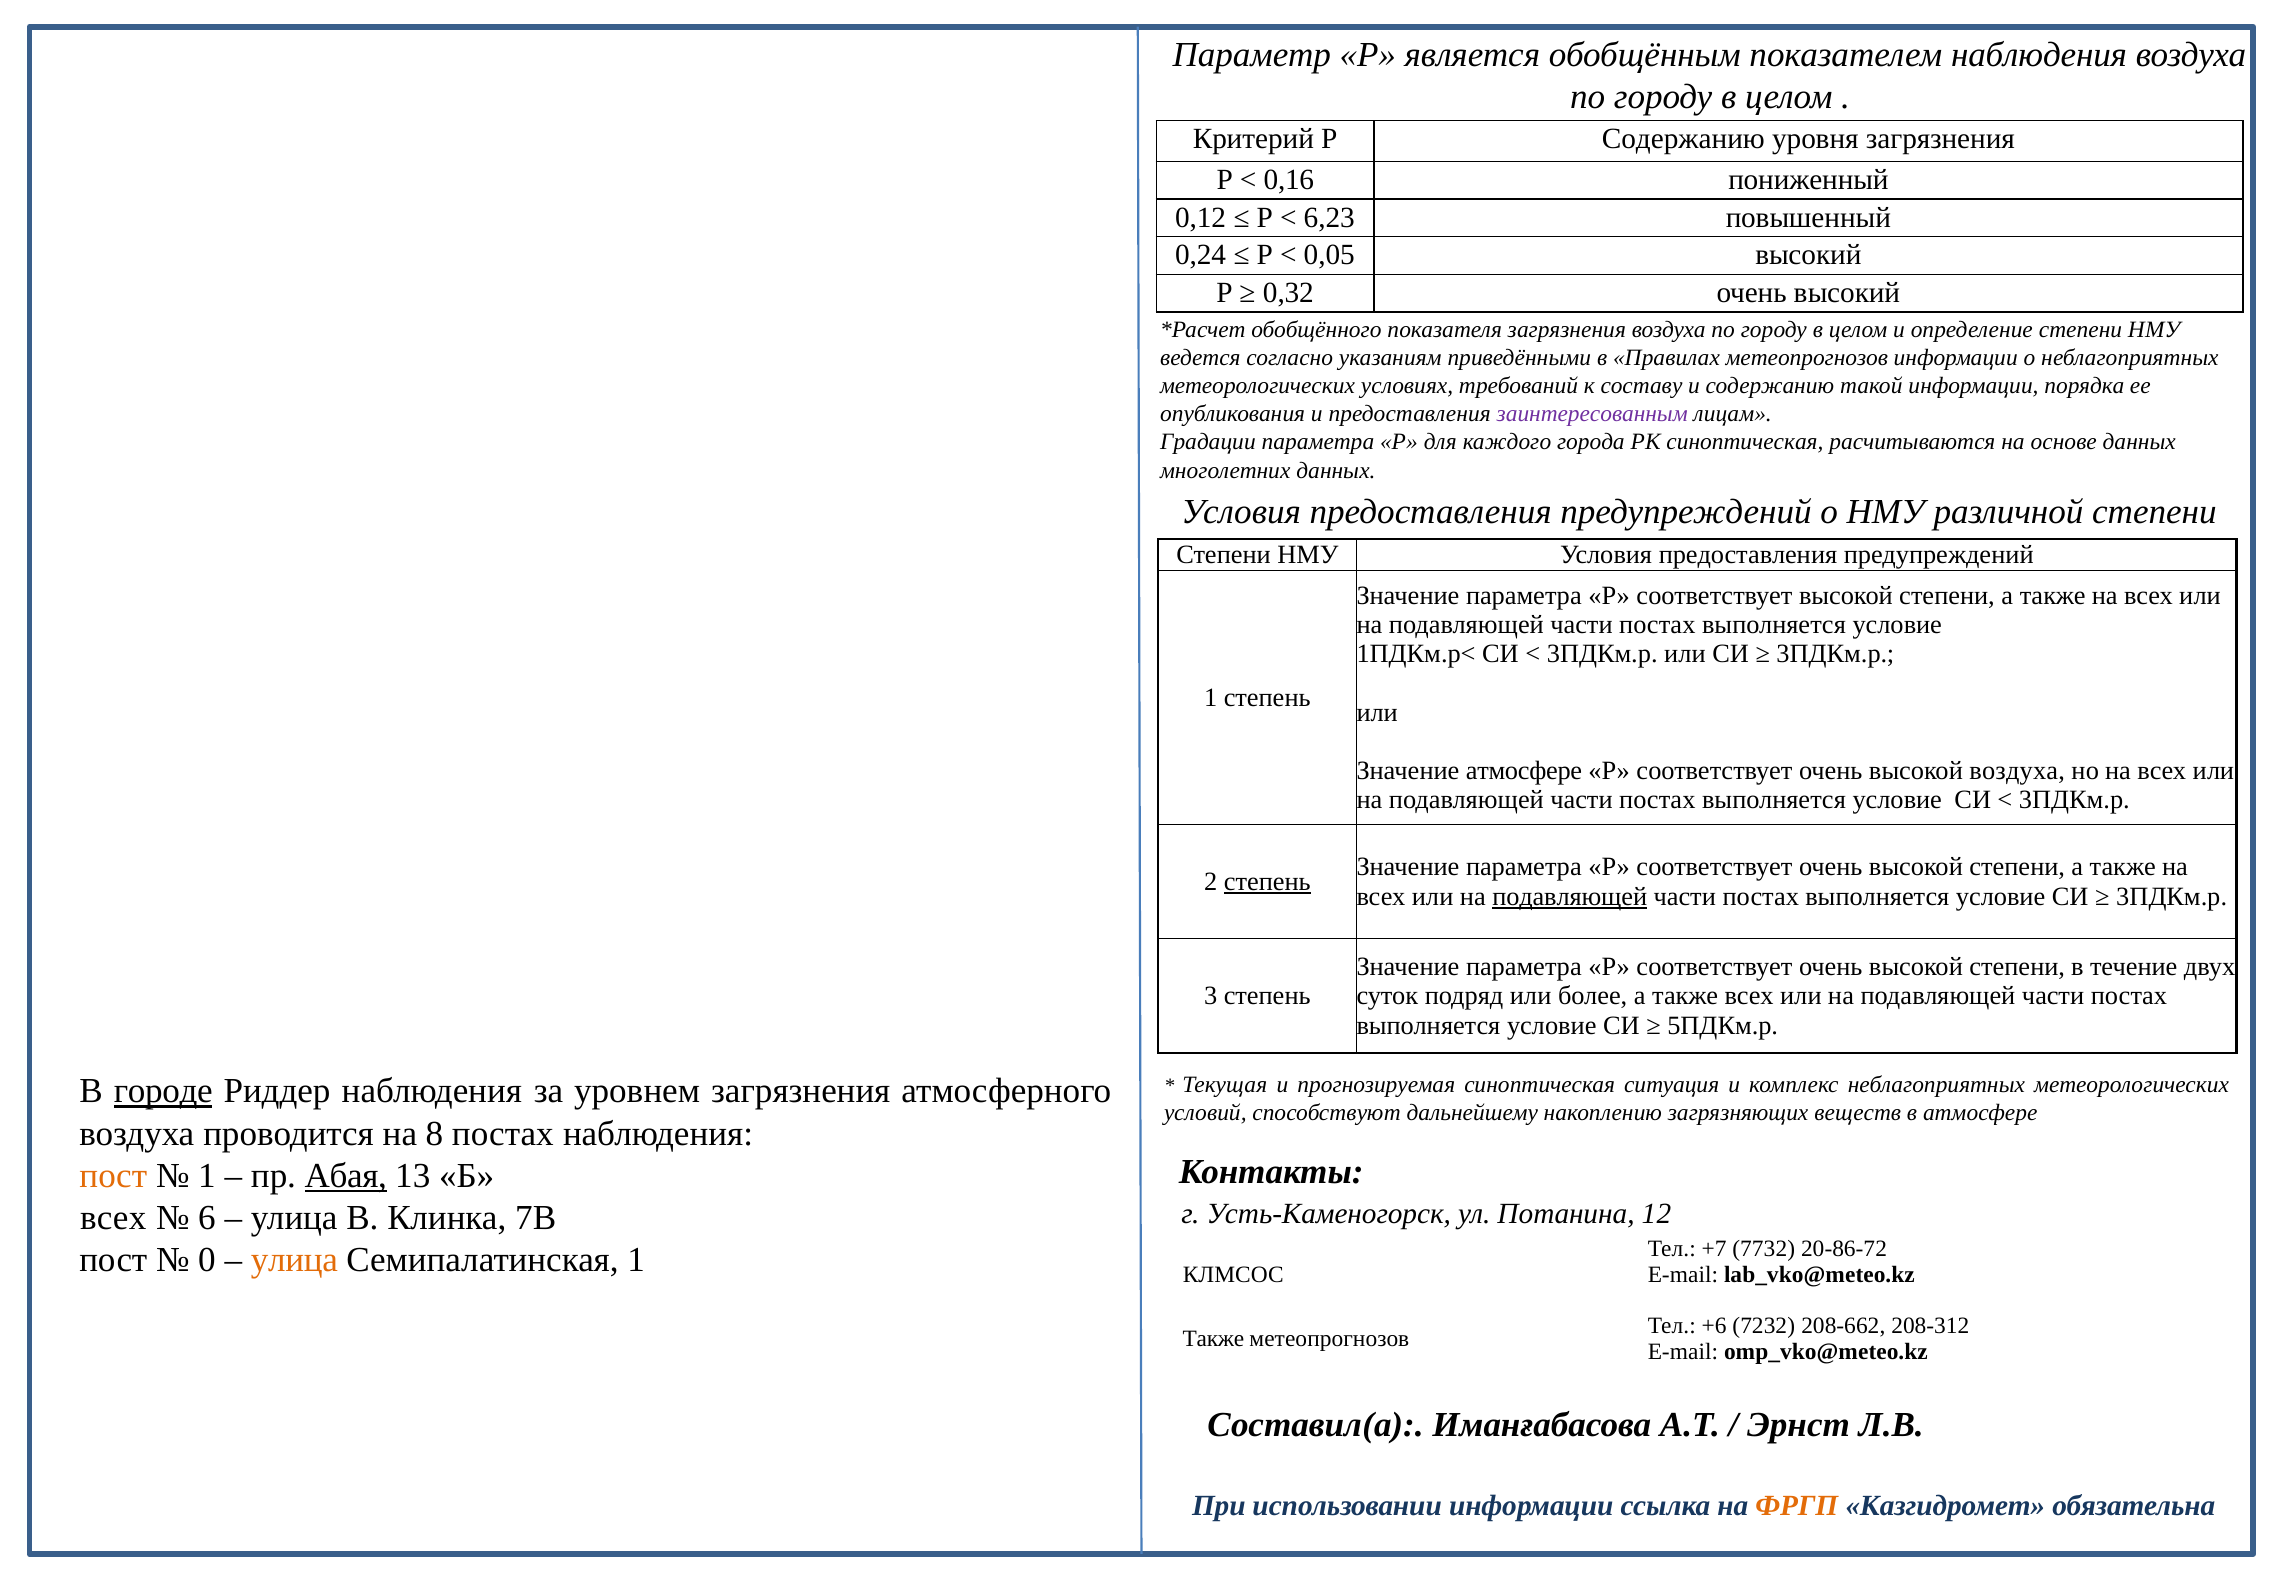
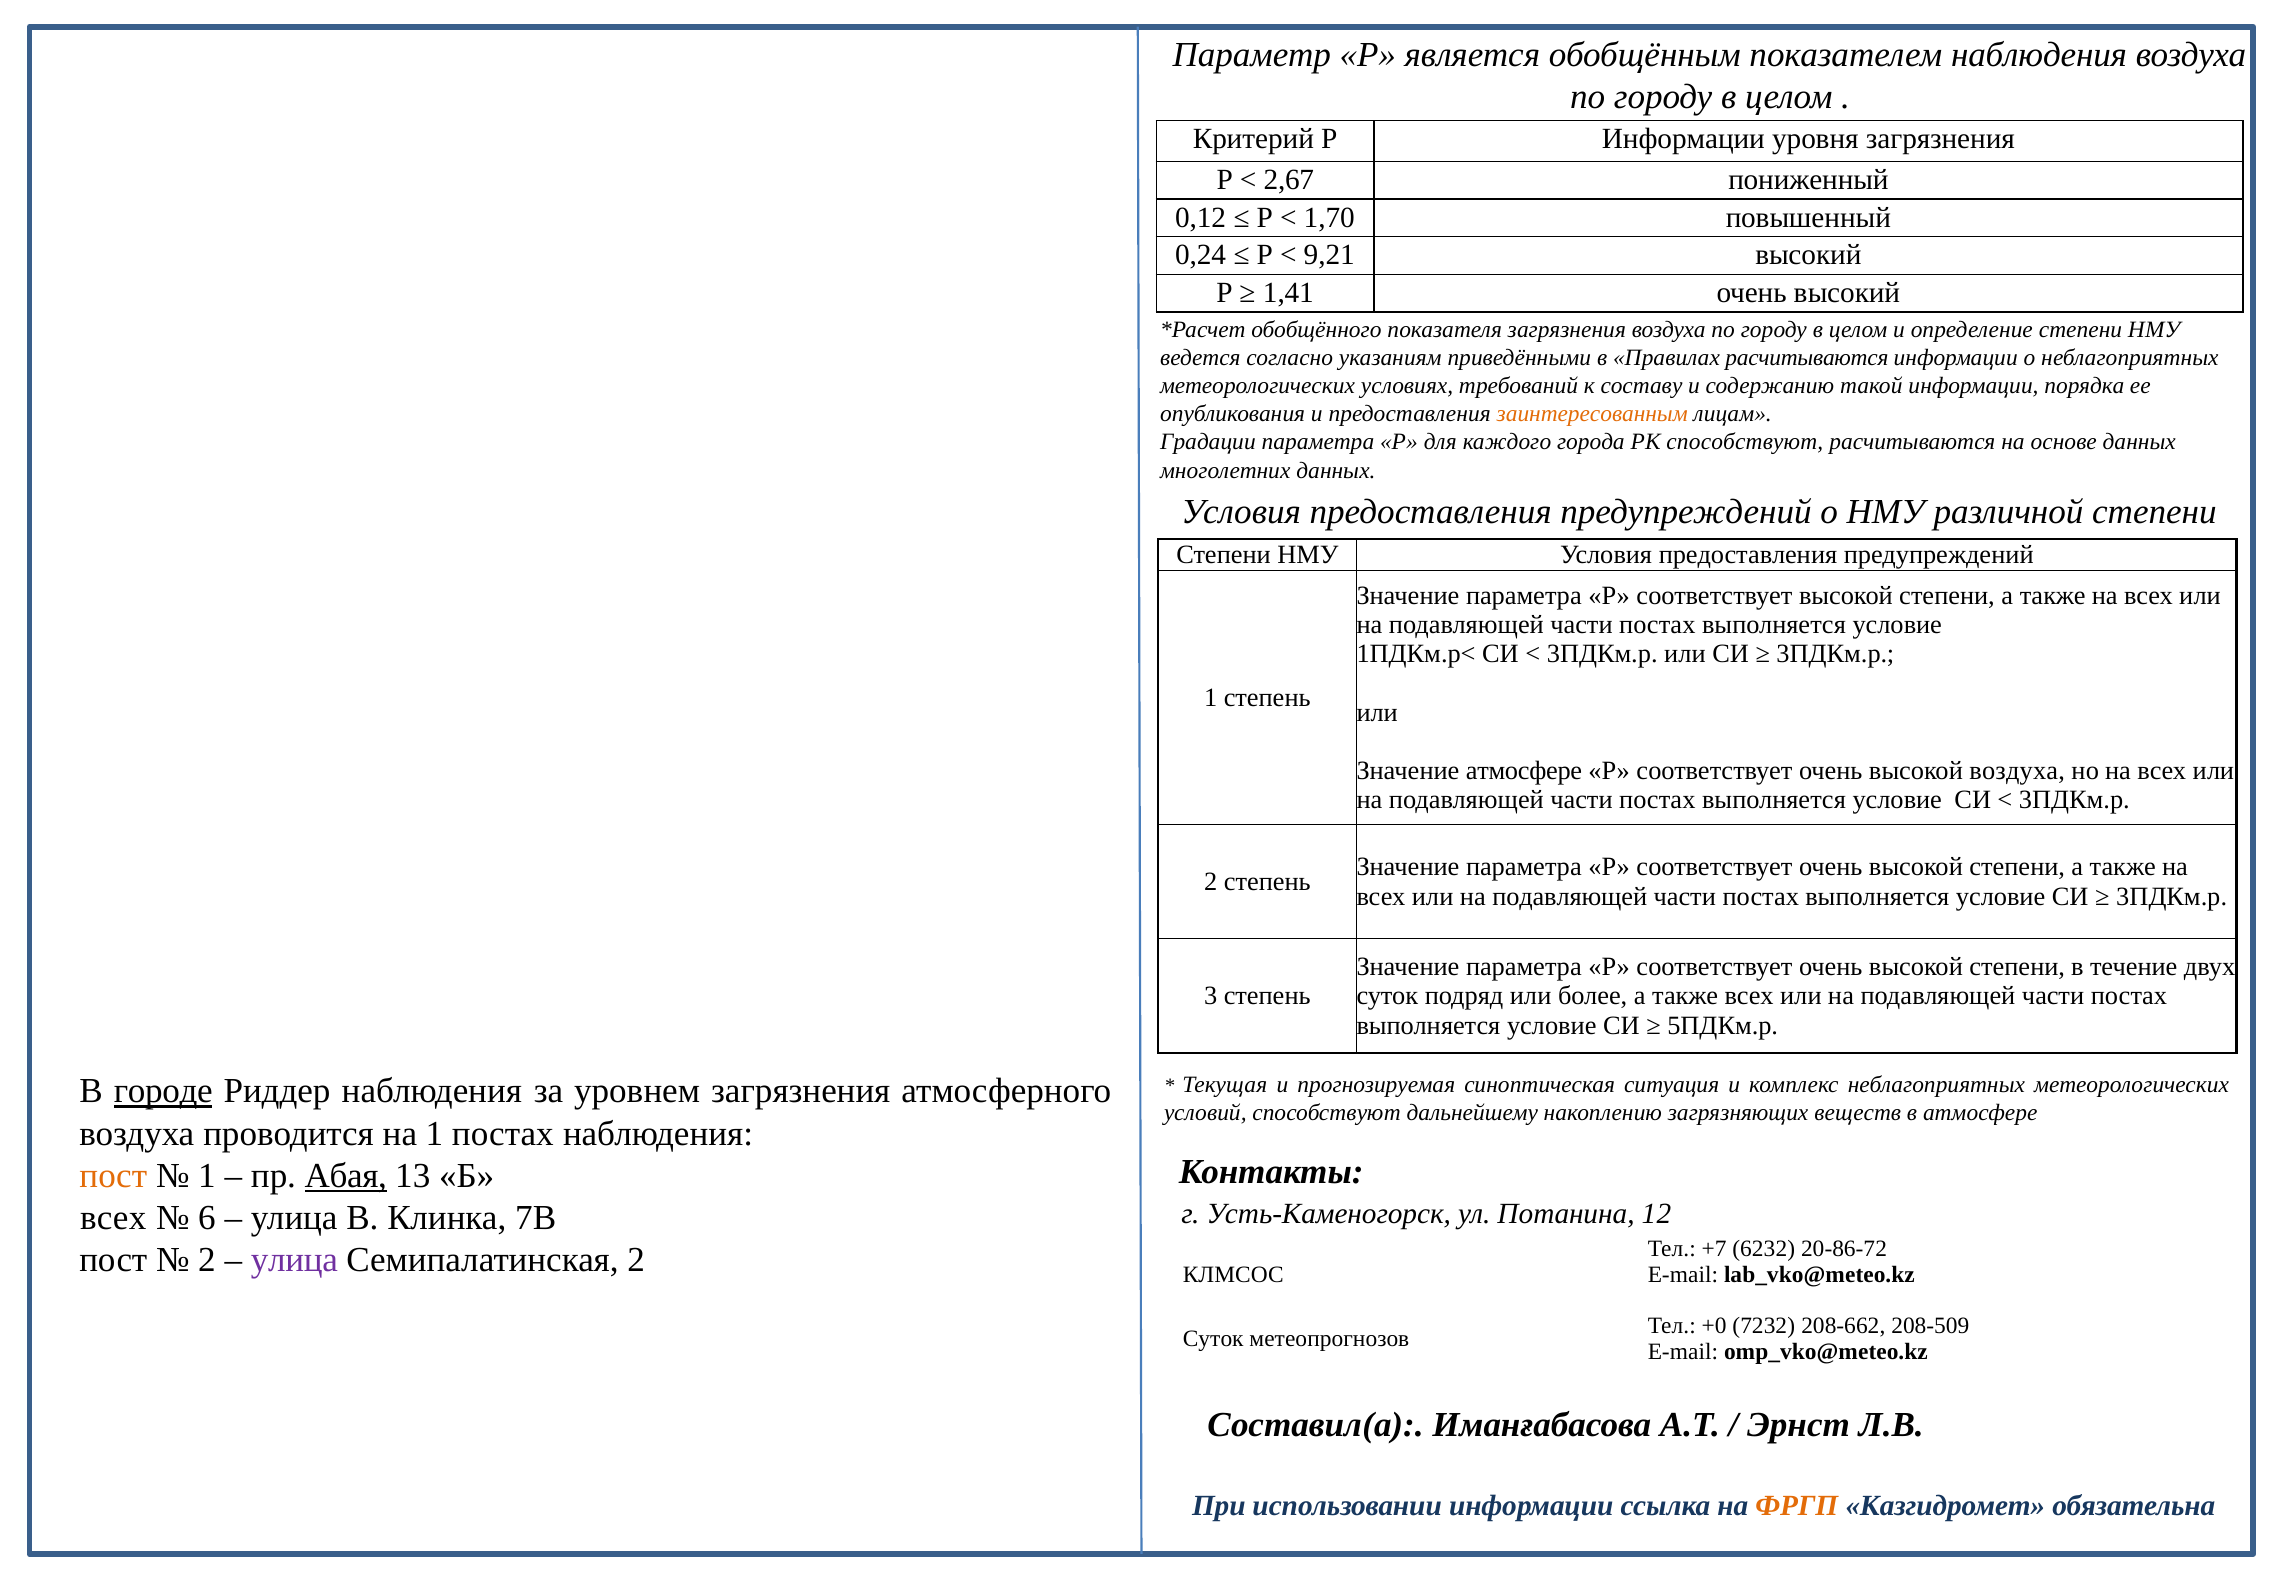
Р Содержанию: Содержанию -> Информации (1683, 139)
0,16: 0,16 -> 2,67 (1289, 180)
6,23: 6,23 -> 1,70 (1329, 217)
0,05: 0,05 -> 9,21 (1329, 255)
0,32: 0,32 -> 1,41 (1288, 293)
Правилах метеопрогнозов: метеопрогнозов -> расчитываются (1807, 358)
заинтересованным colour: purple -> orange (1592, 414)
РК синоптическая: синоптическая -> способствуют (1745, 442)
степень underline: present -> none (1267, 882)
подавляющей underline: present -> none (1570, 896)
на 8: 8 -> 1 (434, 1133)
7732: 7732 -> 6232 (1764, 1248)
0: 0 -> 2 (207, 1260)
улица colour: orange -> purple (294, 1260)
Семипалатинская 1: 1 -> 2 (636, 1260)
+6: +6 -> +0 (1714, 1325)
208-312: 208-312 -> 208-509 (1930, 1325)
Также: Также -> Суток (1213, 1338)
